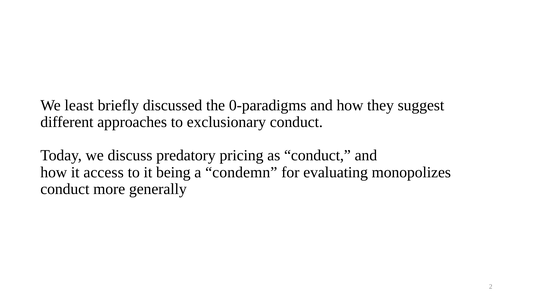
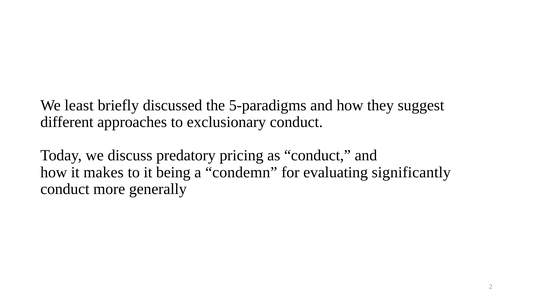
0-paradigms: 0-paradigms -> 5-paradigms (268, 105)
access: access -> makes (104, 172)
monopolizes: monopolizes -> significantly (411, 172)
